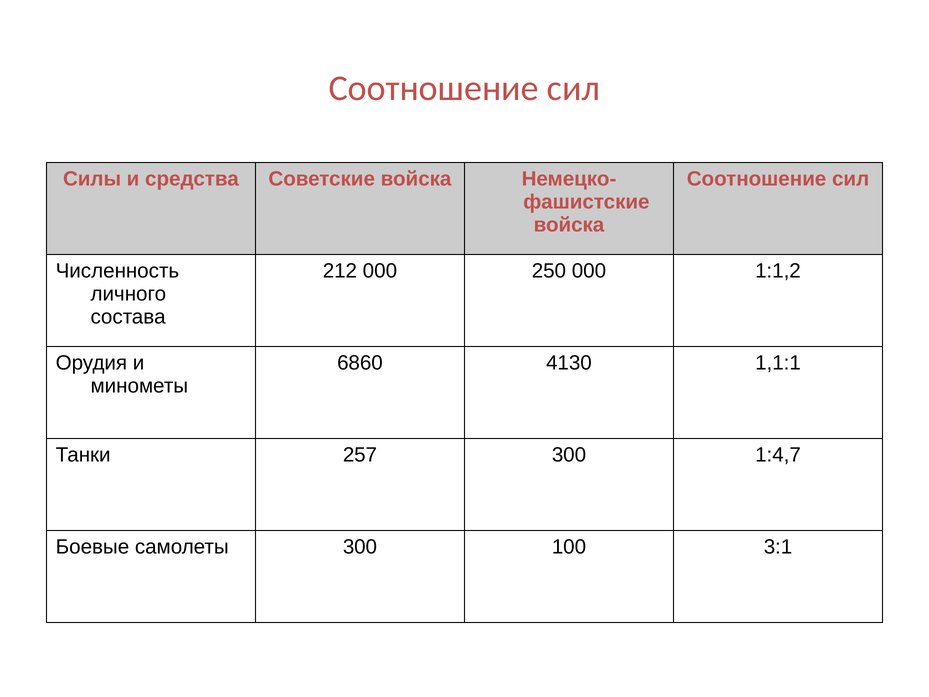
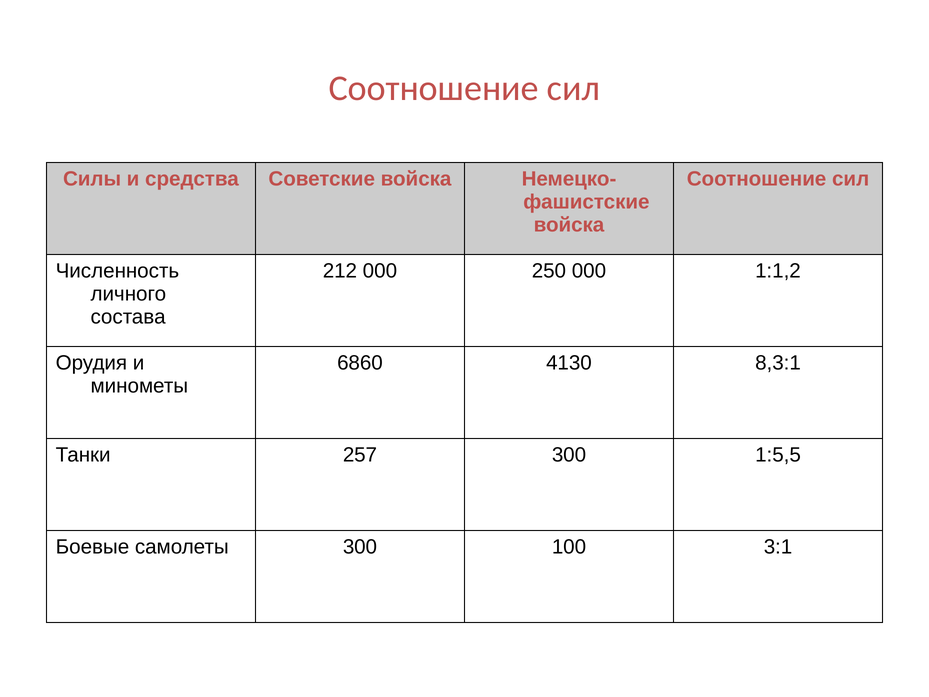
1,1:1: 1,1:1 -> 8,3:1 (778, 363)
1:4,7: 1:4,7 -> 1:5,5 (778, 455)
